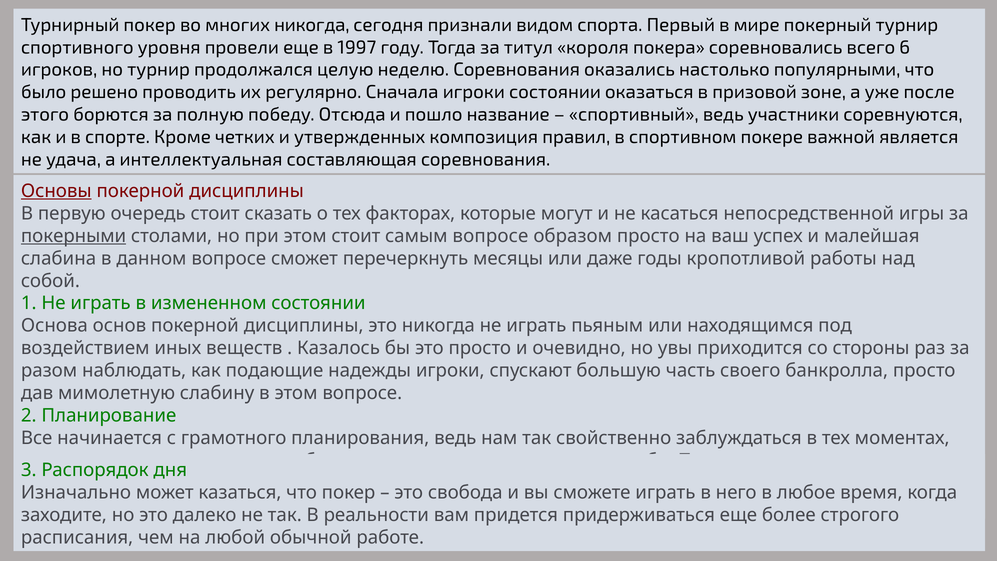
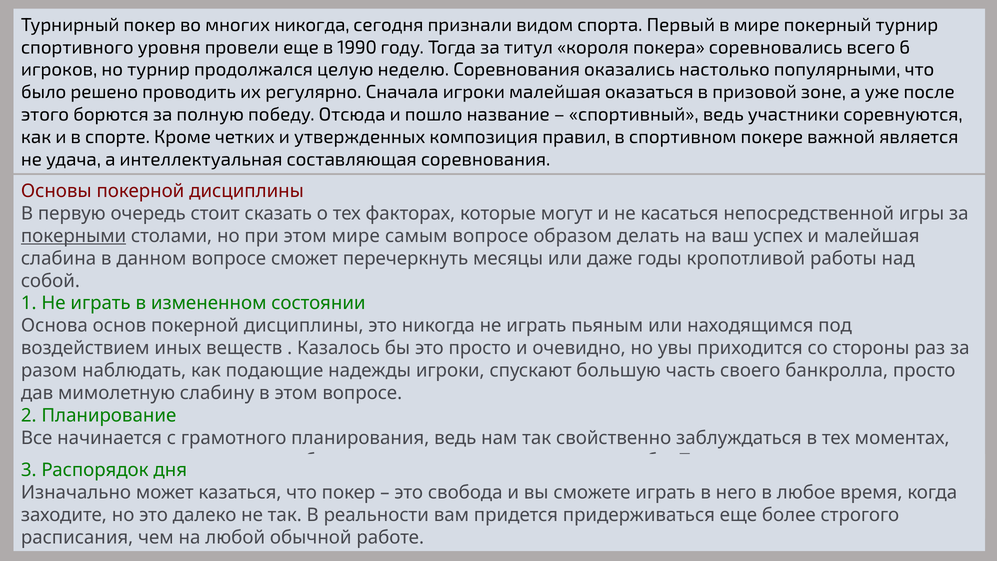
1997: 1997 -> 1990 (357, 47)
игроки состоянии: состоянии -> малейшая (555, 92)
Основы underline: present -> none (56, 191)
этом стоит: стоит -> мире (356, 236)
образом просто: просто -> делать (648, 236)
